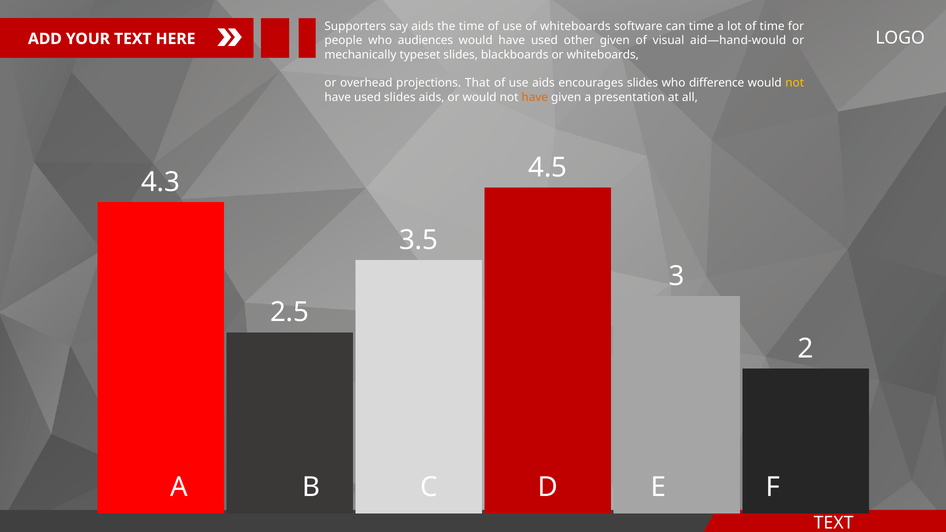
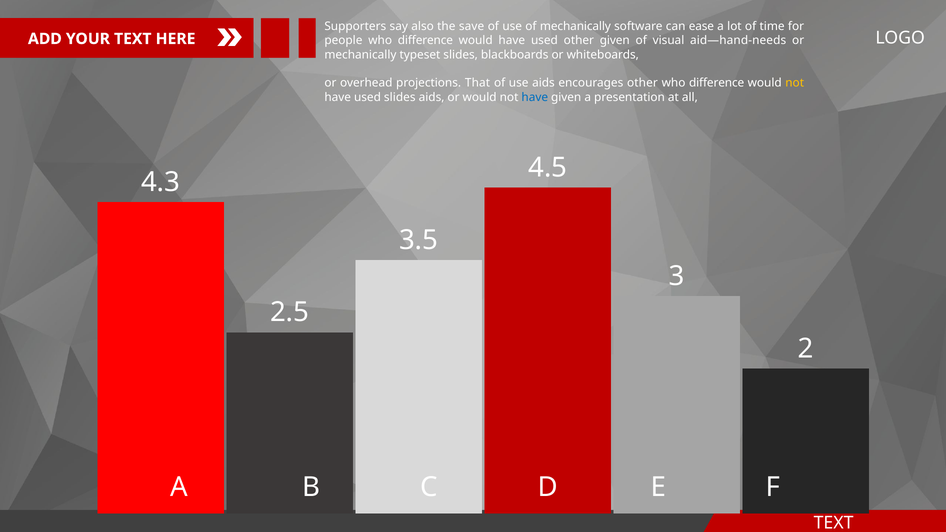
say aids: aids -> also (423, 26)
the time: time -> save (472, 26)
of whiteboards: whiteboards -> mechanically (575, 26)
can time: time -> ease (701, 26)
people who audiences: audiences -> difference (425, 40)
aid—hand-would: aid—hand-would -> aid—hand-needs (738, 40)
encourages slides: slides -> other (642, 83)
have colour: orange -> blue (535, 97)
